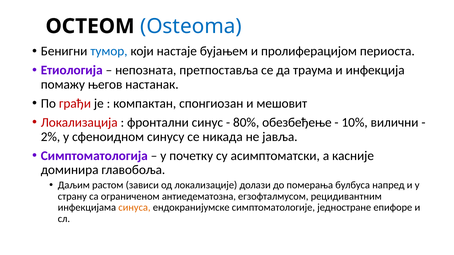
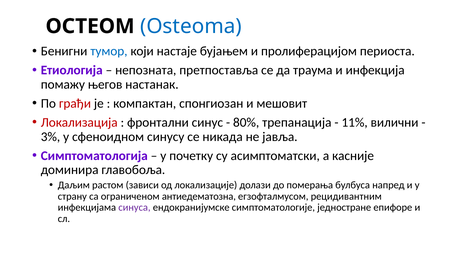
обезбеђење: обезбеђење -> трепанација (297, 123)
10%: 10% -> 11% (355, 123)
2%: 2% -> 3% (50, 137)
синуса colour: orange -> purple (134, 208)
